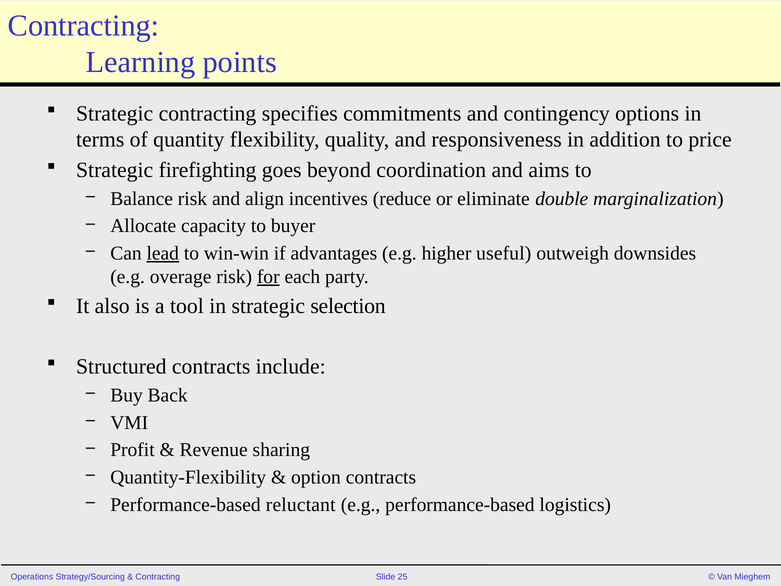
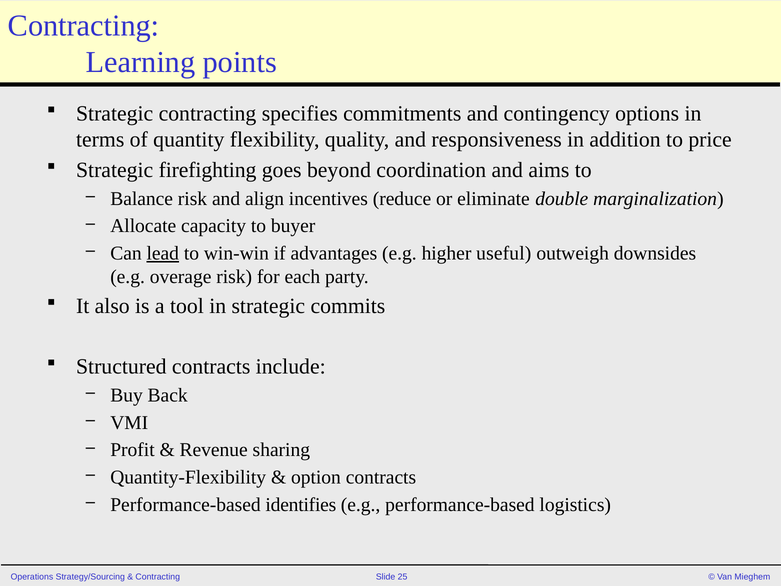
for underline: present -> none (268, 277)
selection: selection -> commits (348, 306)
reluctant: reluctant -> identifies (301, 504)
